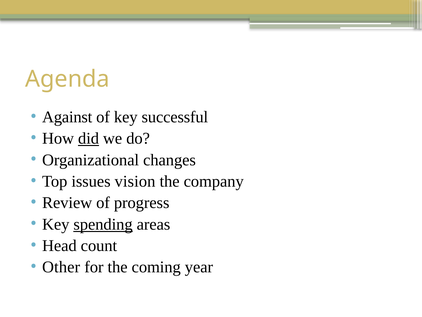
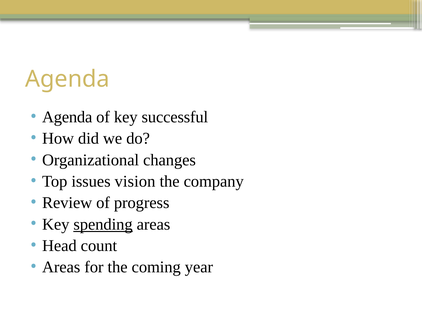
Against: Against -> Agenda (67, 117)
did underline: present -> none (89, 138)
Other: Other -> Areas (61, 267)
